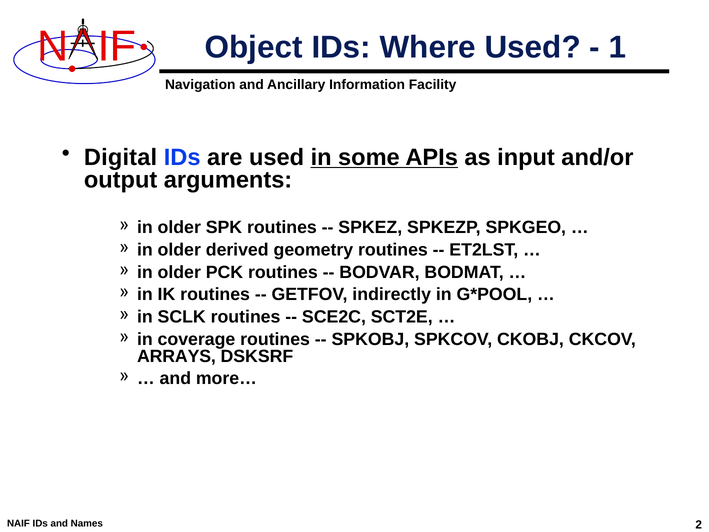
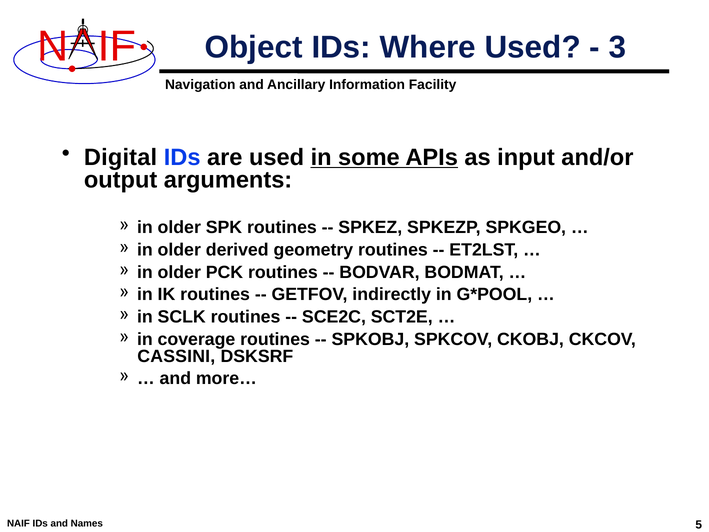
1: 1 -> 3 (617, 47)
ARRAYS: ARRAYS -> CASSINI (176, 356)
2: 2 -> 5 (699, 525)
